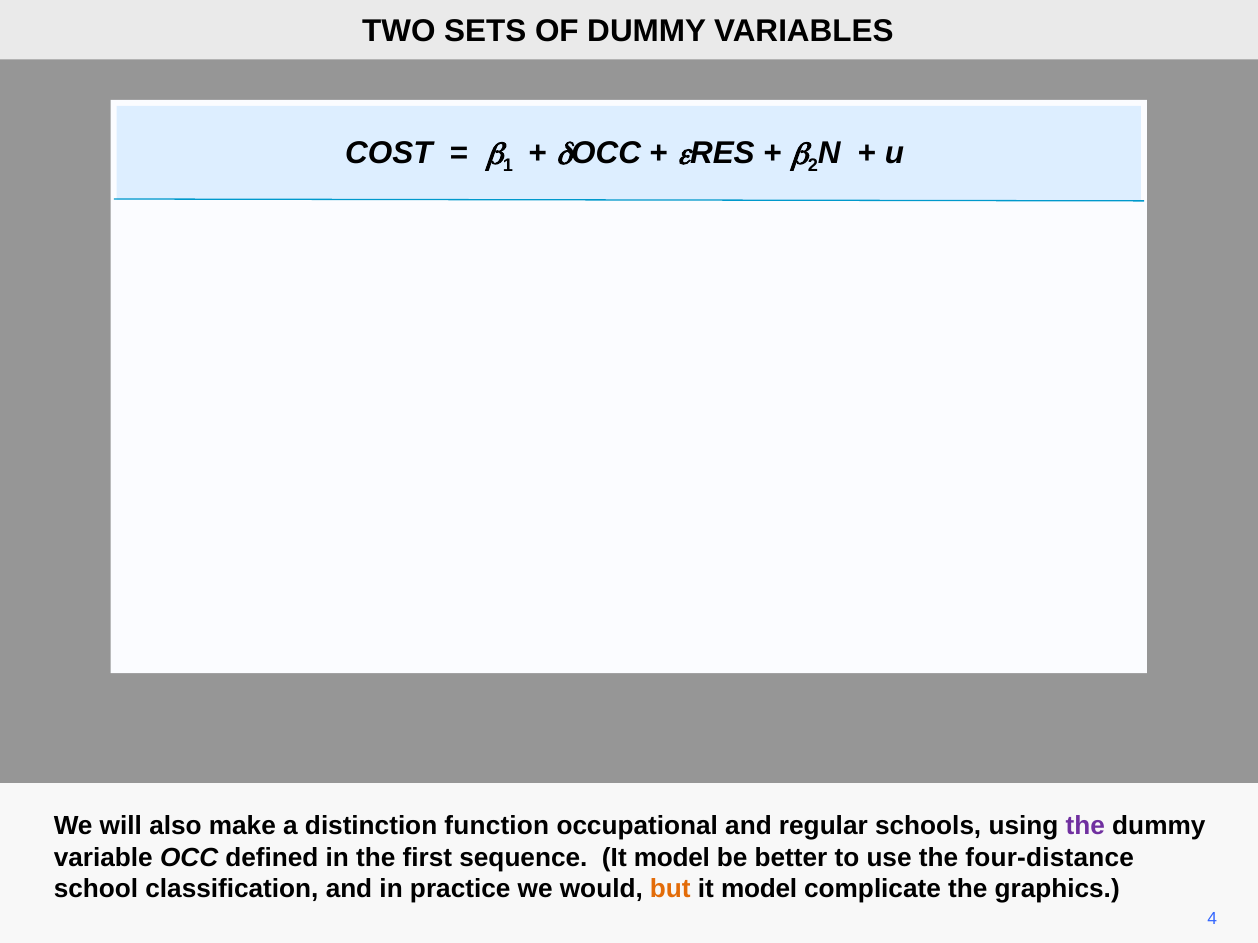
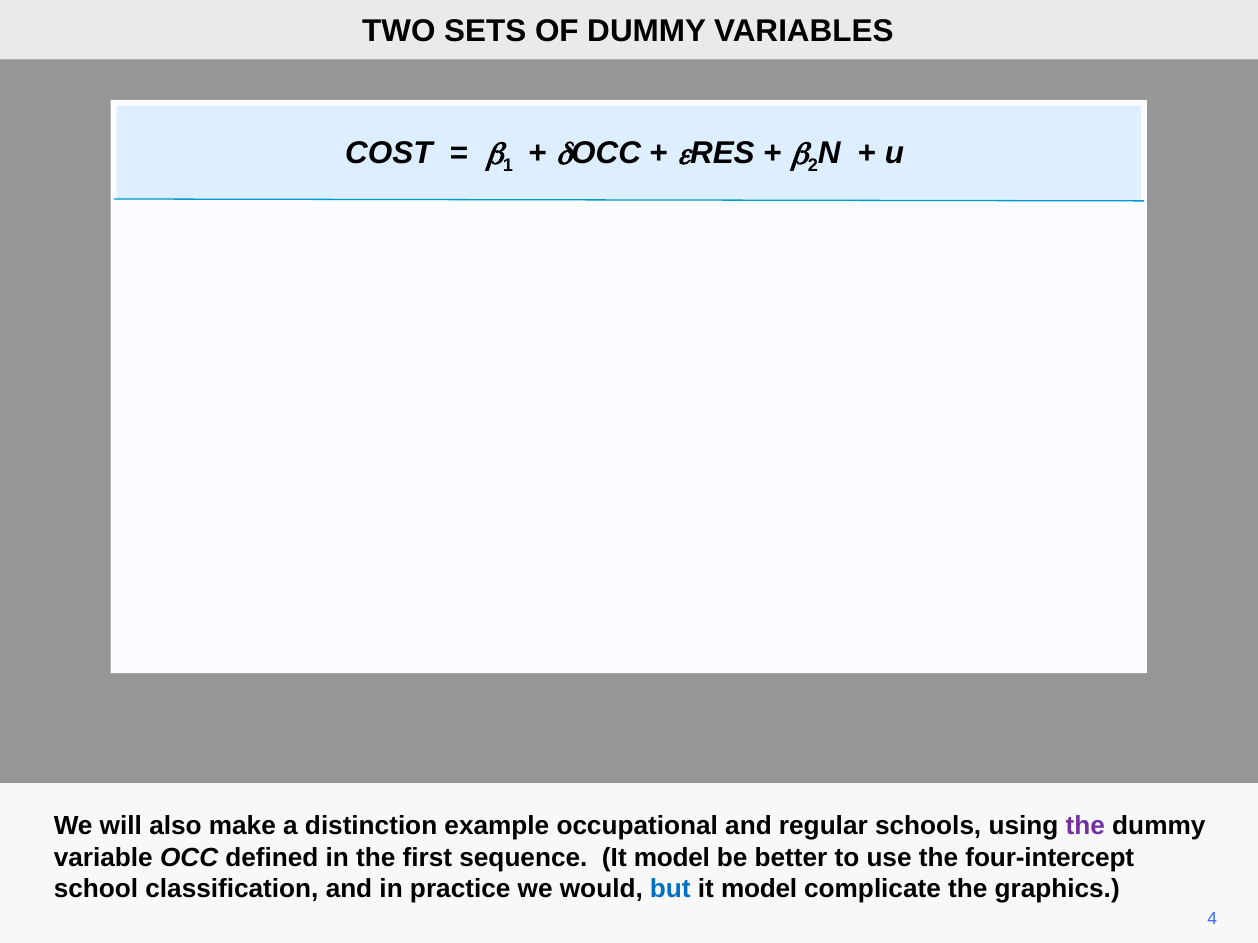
function: function -> example (497, 827)
four-distance: four-distance -> four-intercept (1050, 858)
but colour: orange -> blue (670, 889)
